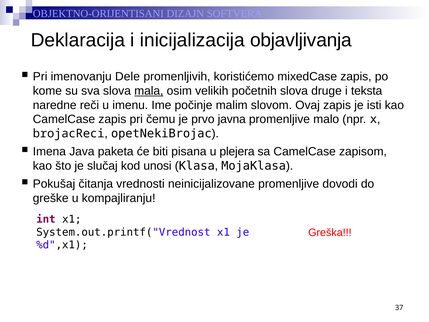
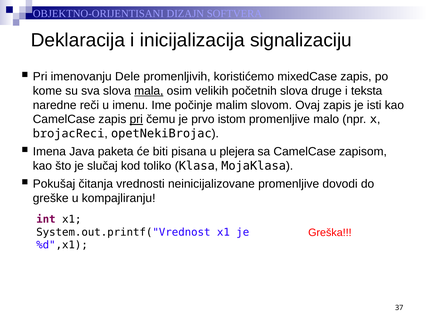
objavljivanja: objavljivanja -> signalizaciju (301, 40)
pri underline: none -> present (136, 119)
javna: javna -> istom (232, 119)
unosi: unosi -> toliko (157, 166)
